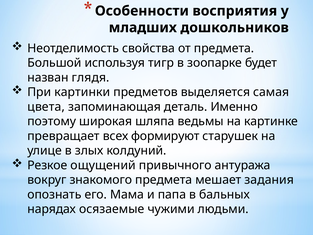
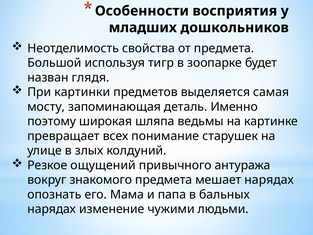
цвета: цвета -> мосту (46, 107)
формируют: формируют -> понимание (165, 136)
мешает задания: задания -> нарядах (269, 180)
осязаемые: осязаемые -> изменение (112, 209)
